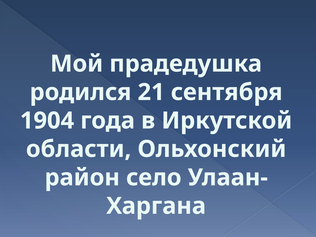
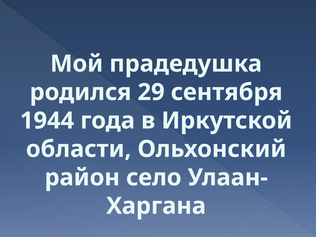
21: 21 -> 29 (151, 92)
1904: 1904 -> 1944 (47, 121)
